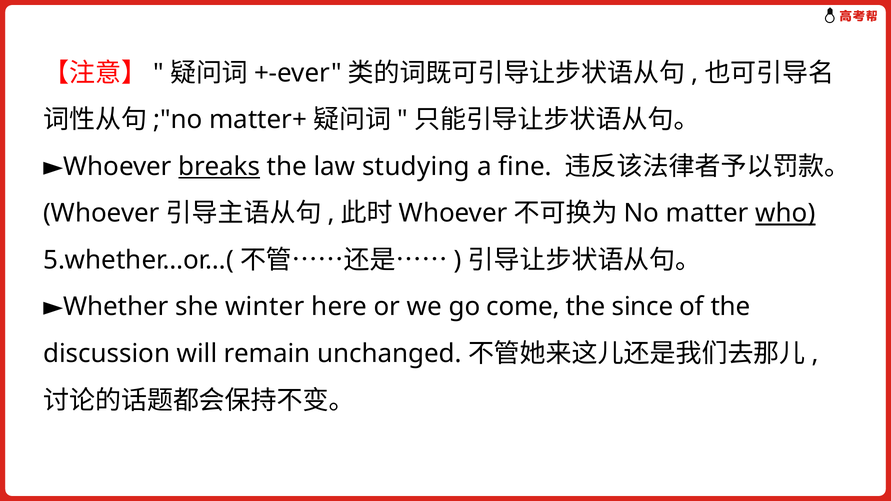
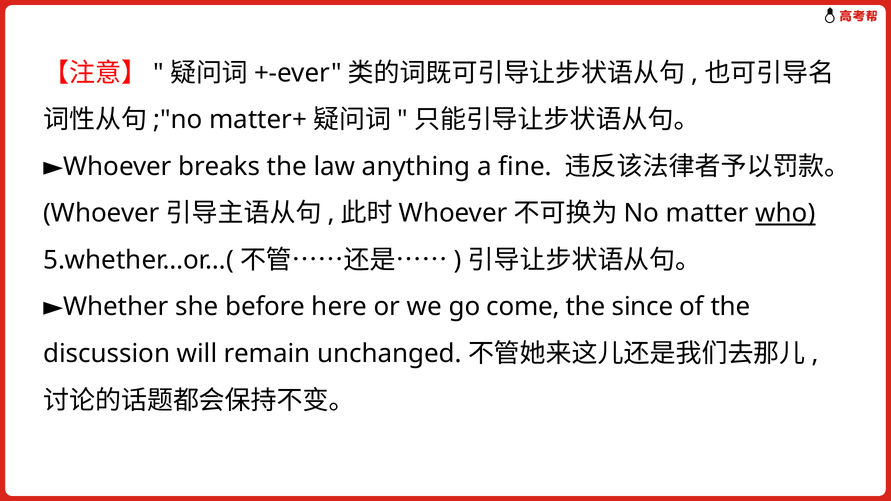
breaks underline: present -> none (219, 167)
studying: studying -> anything (416, 167)
winter: winter -> before (265, 307)
